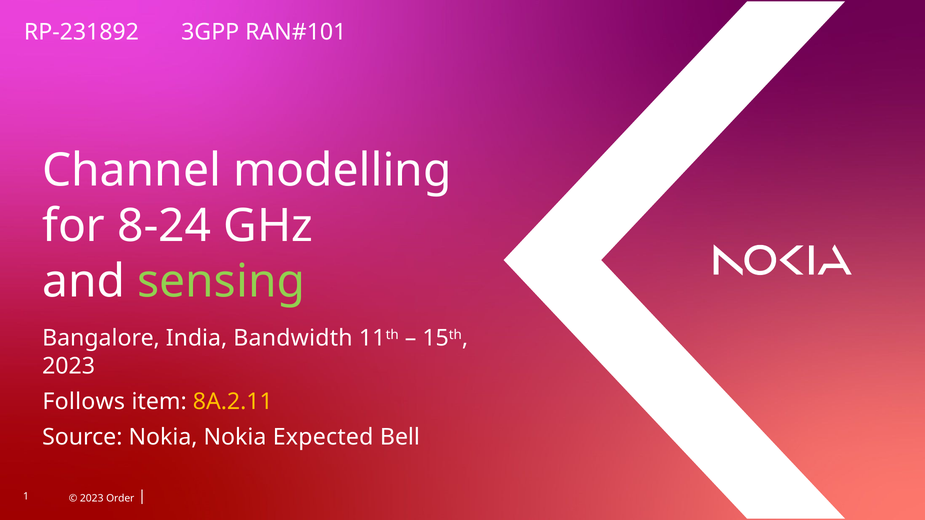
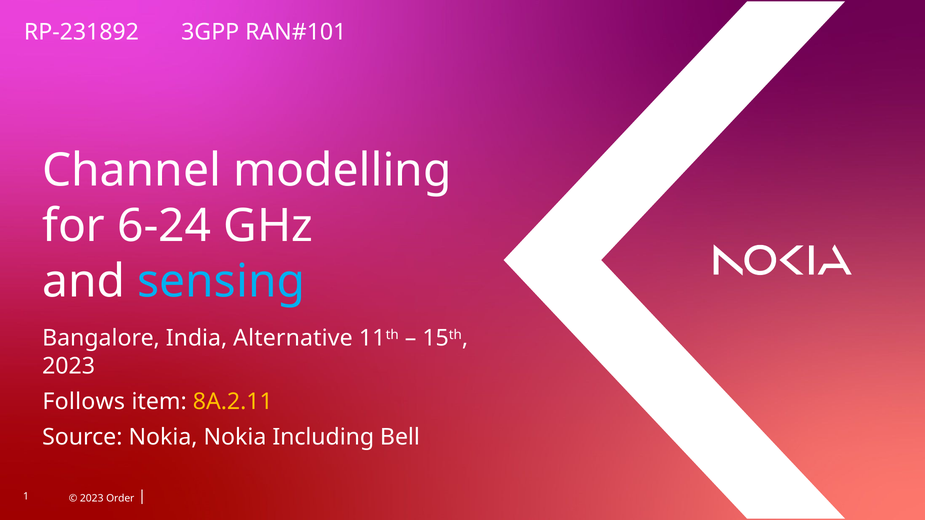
8-24: 8-24 -> 6-24 (164, 226)
sensing colour: light green -> light blue (221, 282)
Bandwidth: Bandwidth -> Alternative (293, 339)
Expected: Expected -> Including (323, 437)
